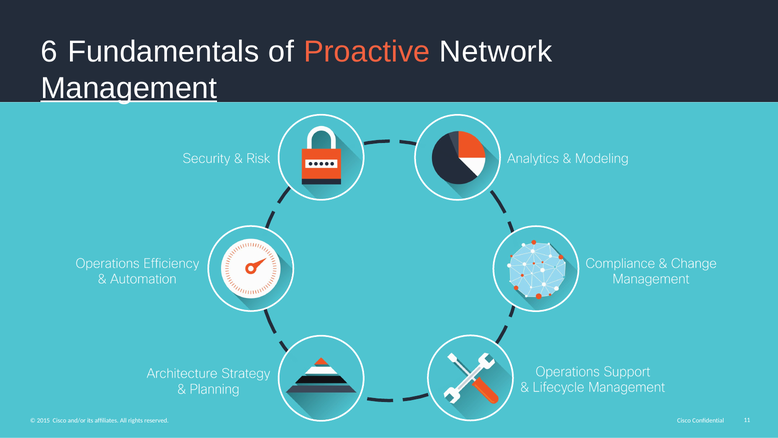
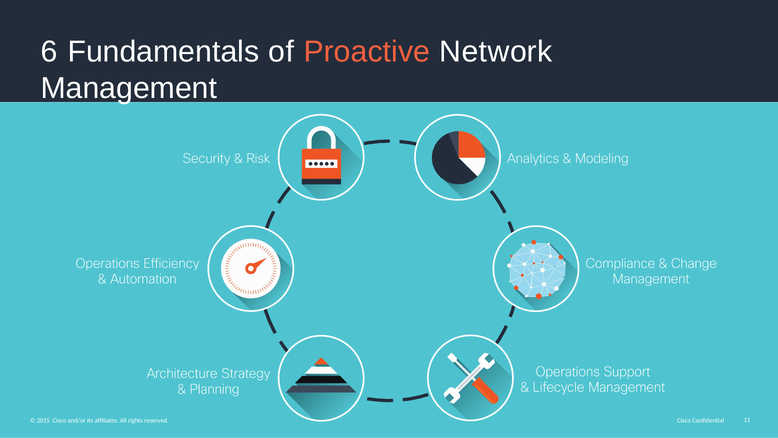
Management underline: present -> none (129, 88)
